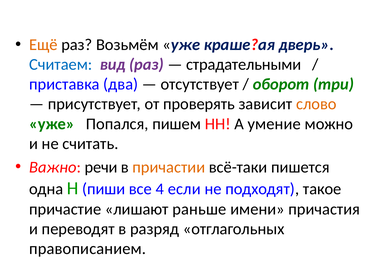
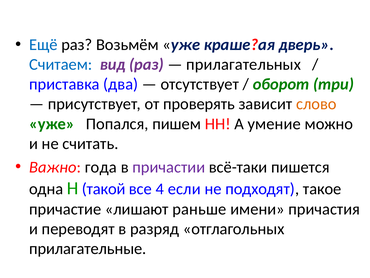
Ещё colour: orange -> blue (43, 45)
страдательными: страдательными -> прилагательных (244, 64)
речи: речи -> года (101, 167)
причастии colour: orange -> purple (169, 167)
пиши: пиши -> такой (104, 189)
правописанием: правописанием -> прилагательные (88, 248)
